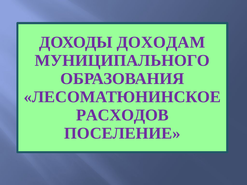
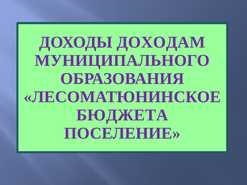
РАСХОДОВ: РАСХОДОВ -> БЮДЖЕТА (122, 115)
